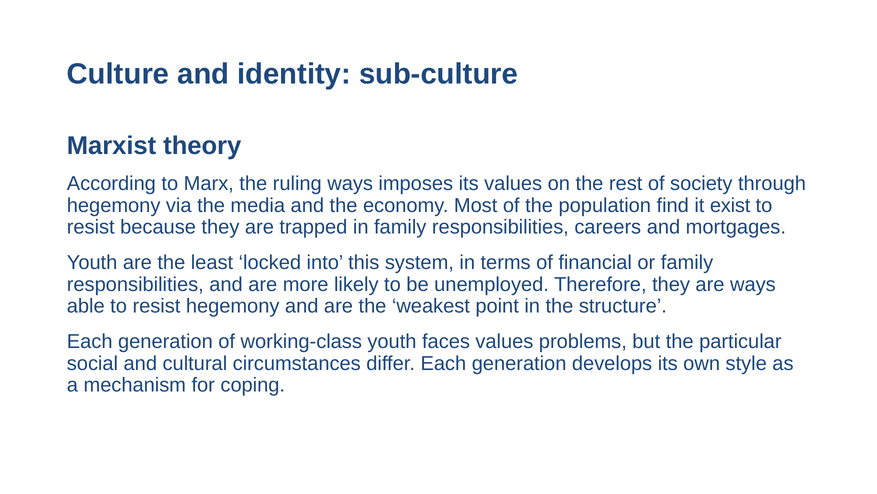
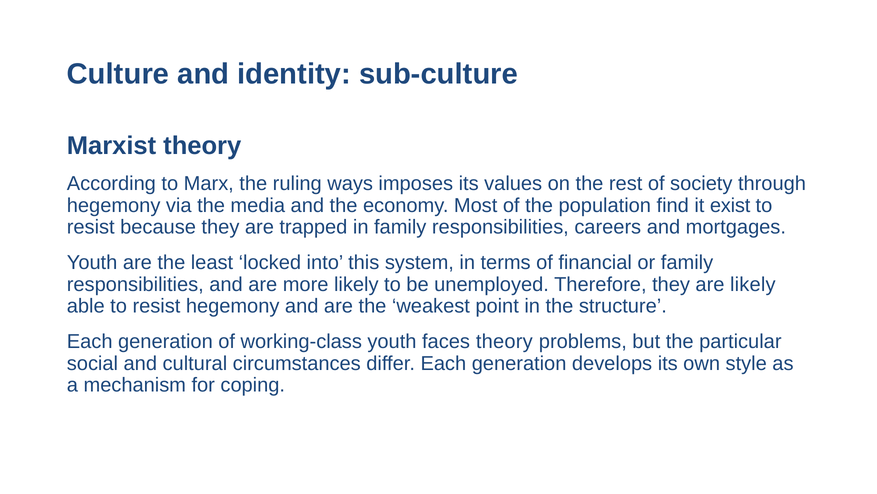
are ways: ways -> likely (753, 284)
faces values: values -> theory (504, 341)
